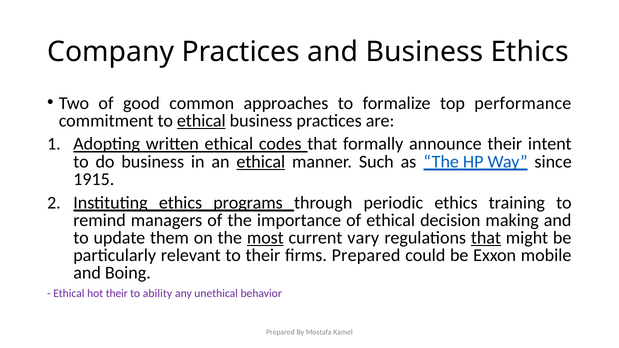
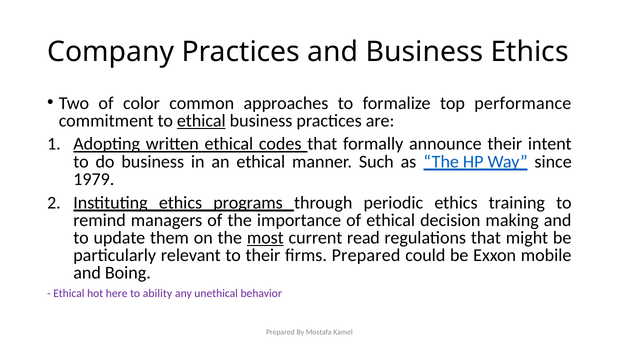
good: good -> color (141, 103)
ethical underline: present -> none (261, 162)
1915: 1915 -> 1979 (94, 179)
vary: vary -> read (363, 238)
that underline: present -> none (486, 238)
hot their: their -> here (117, 294)
